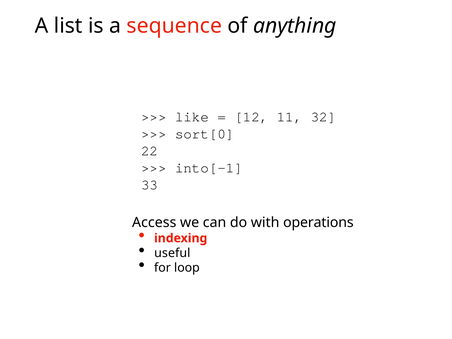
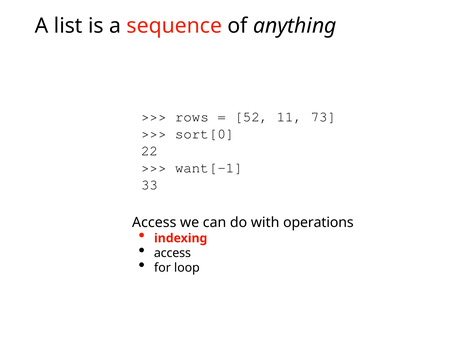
like: like -> rows (192, 117)
12: 12 -> 52 (251, 117)
32: 32 -> 73 (323, 117)
into[-1: into[-1 -> want[-1 (209, 168)
useful: useful -> access (172, 253)
